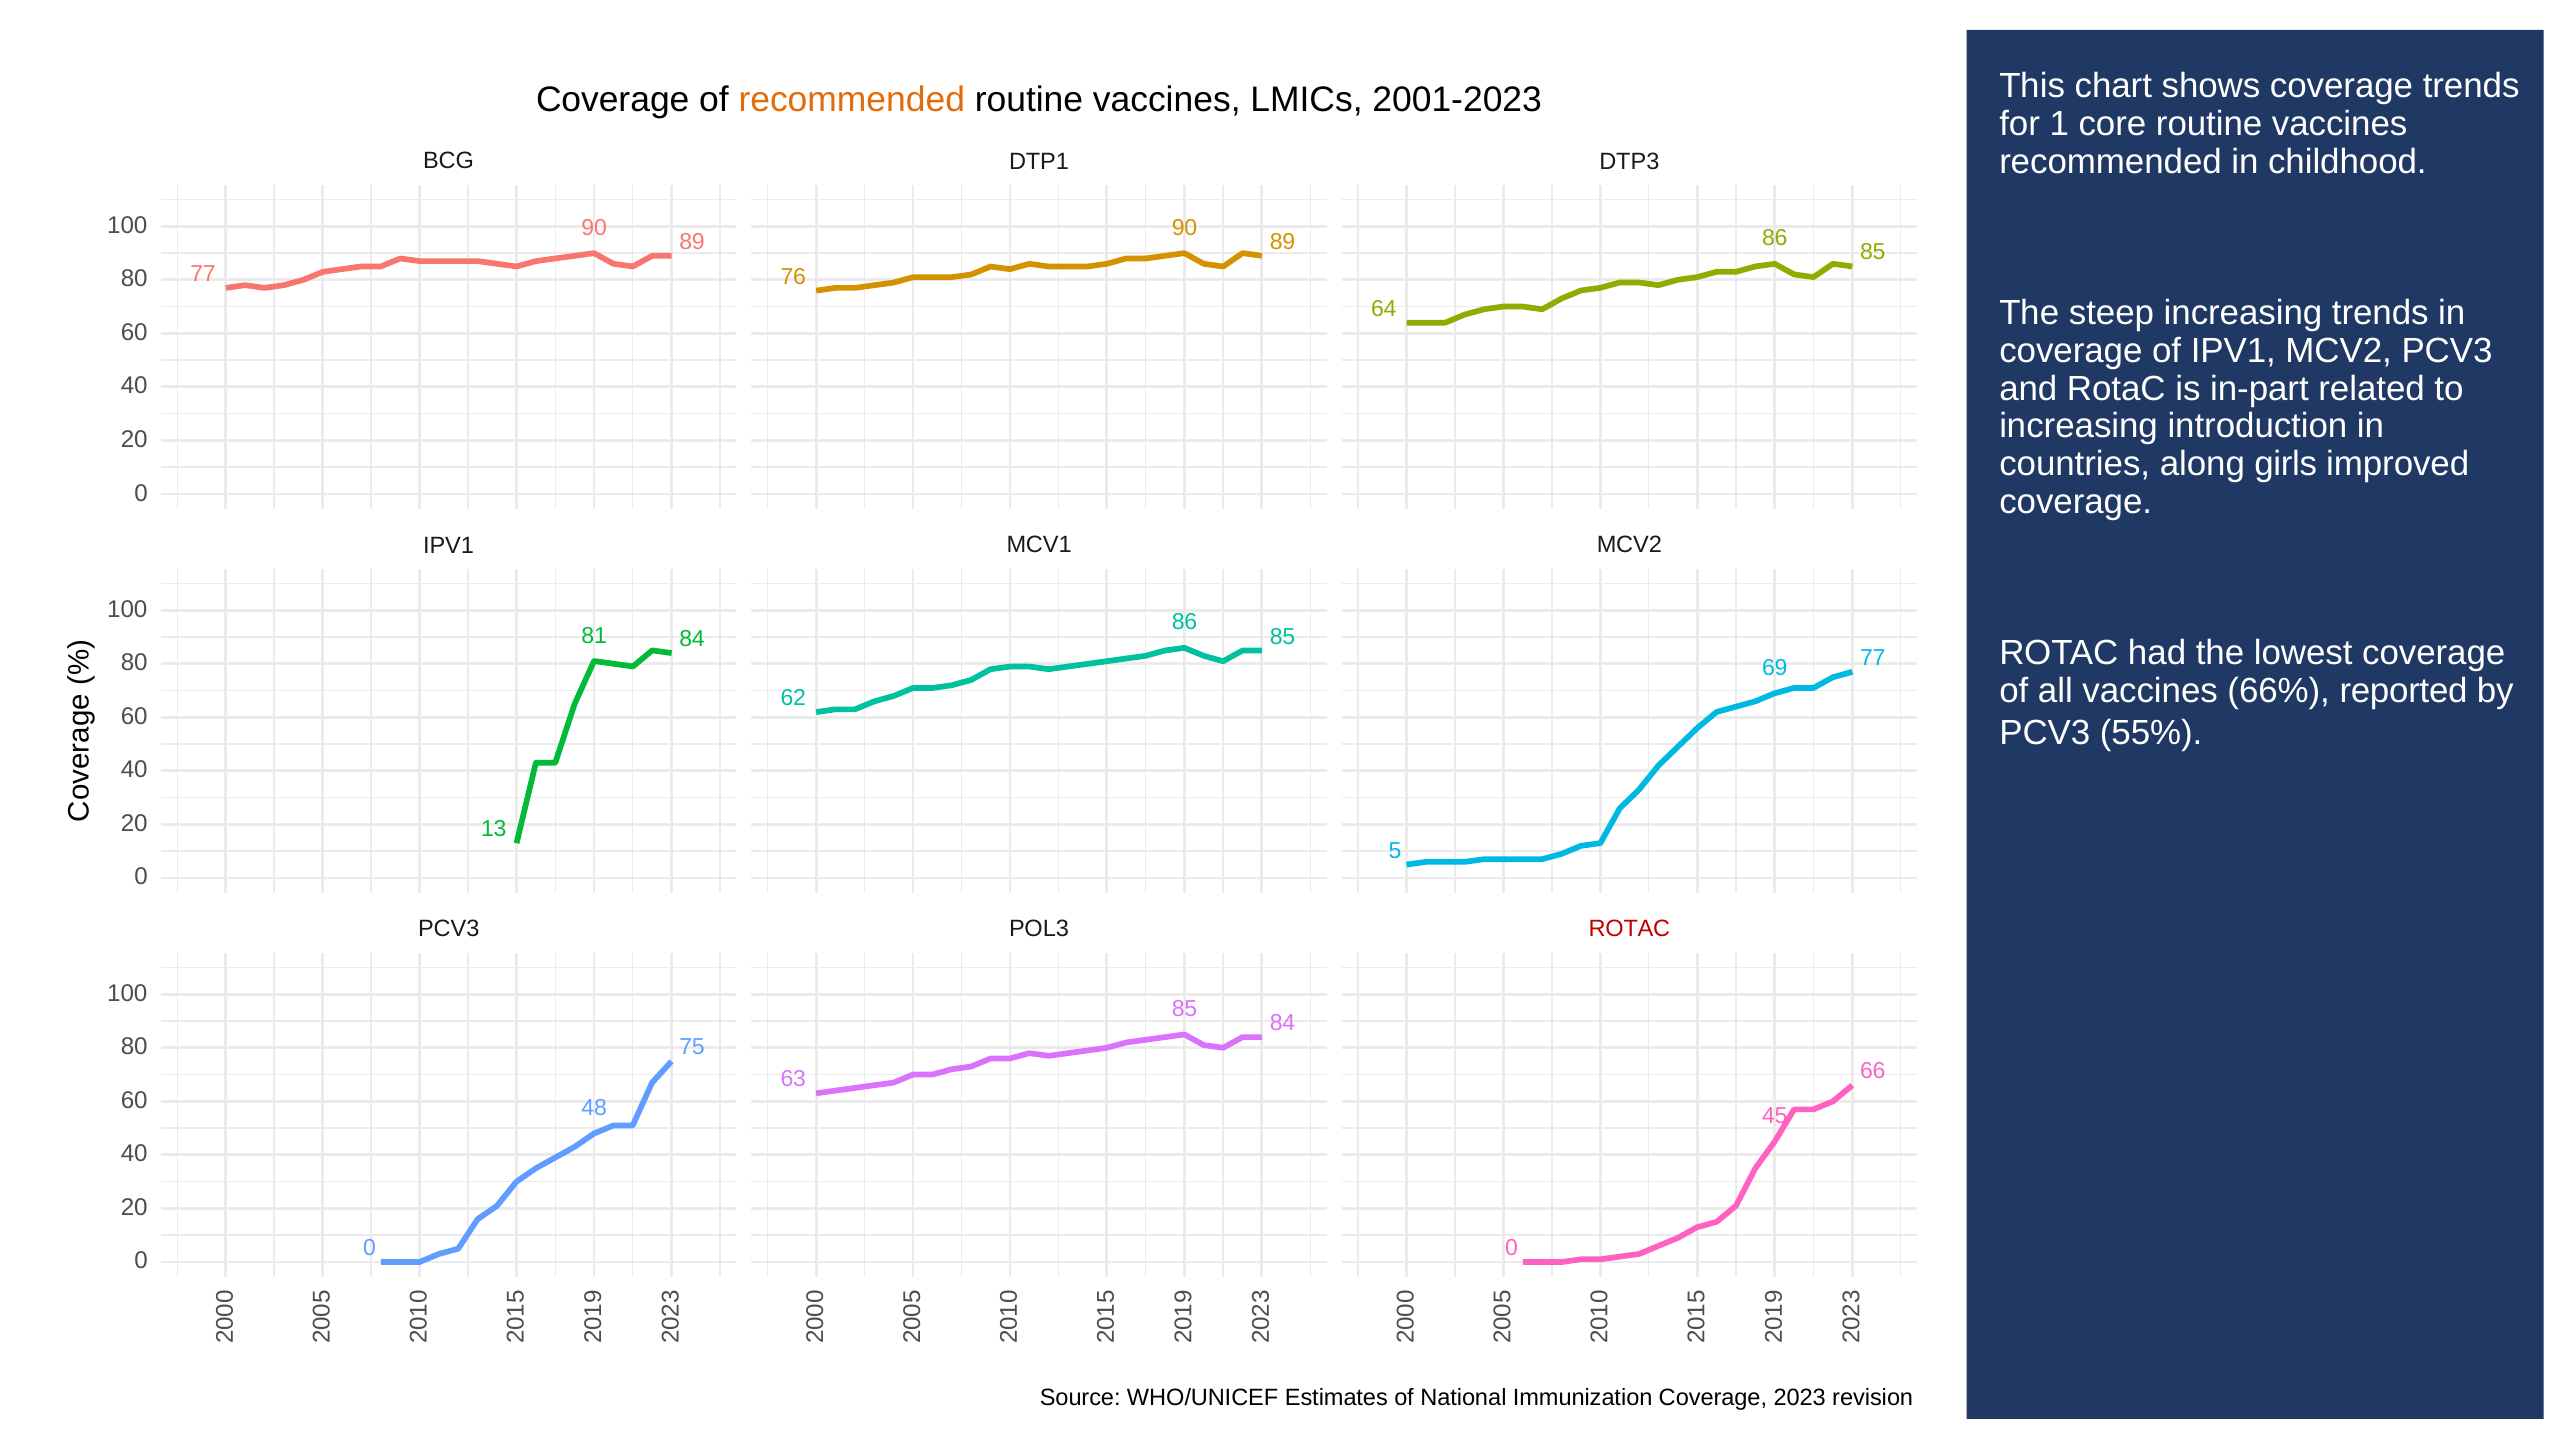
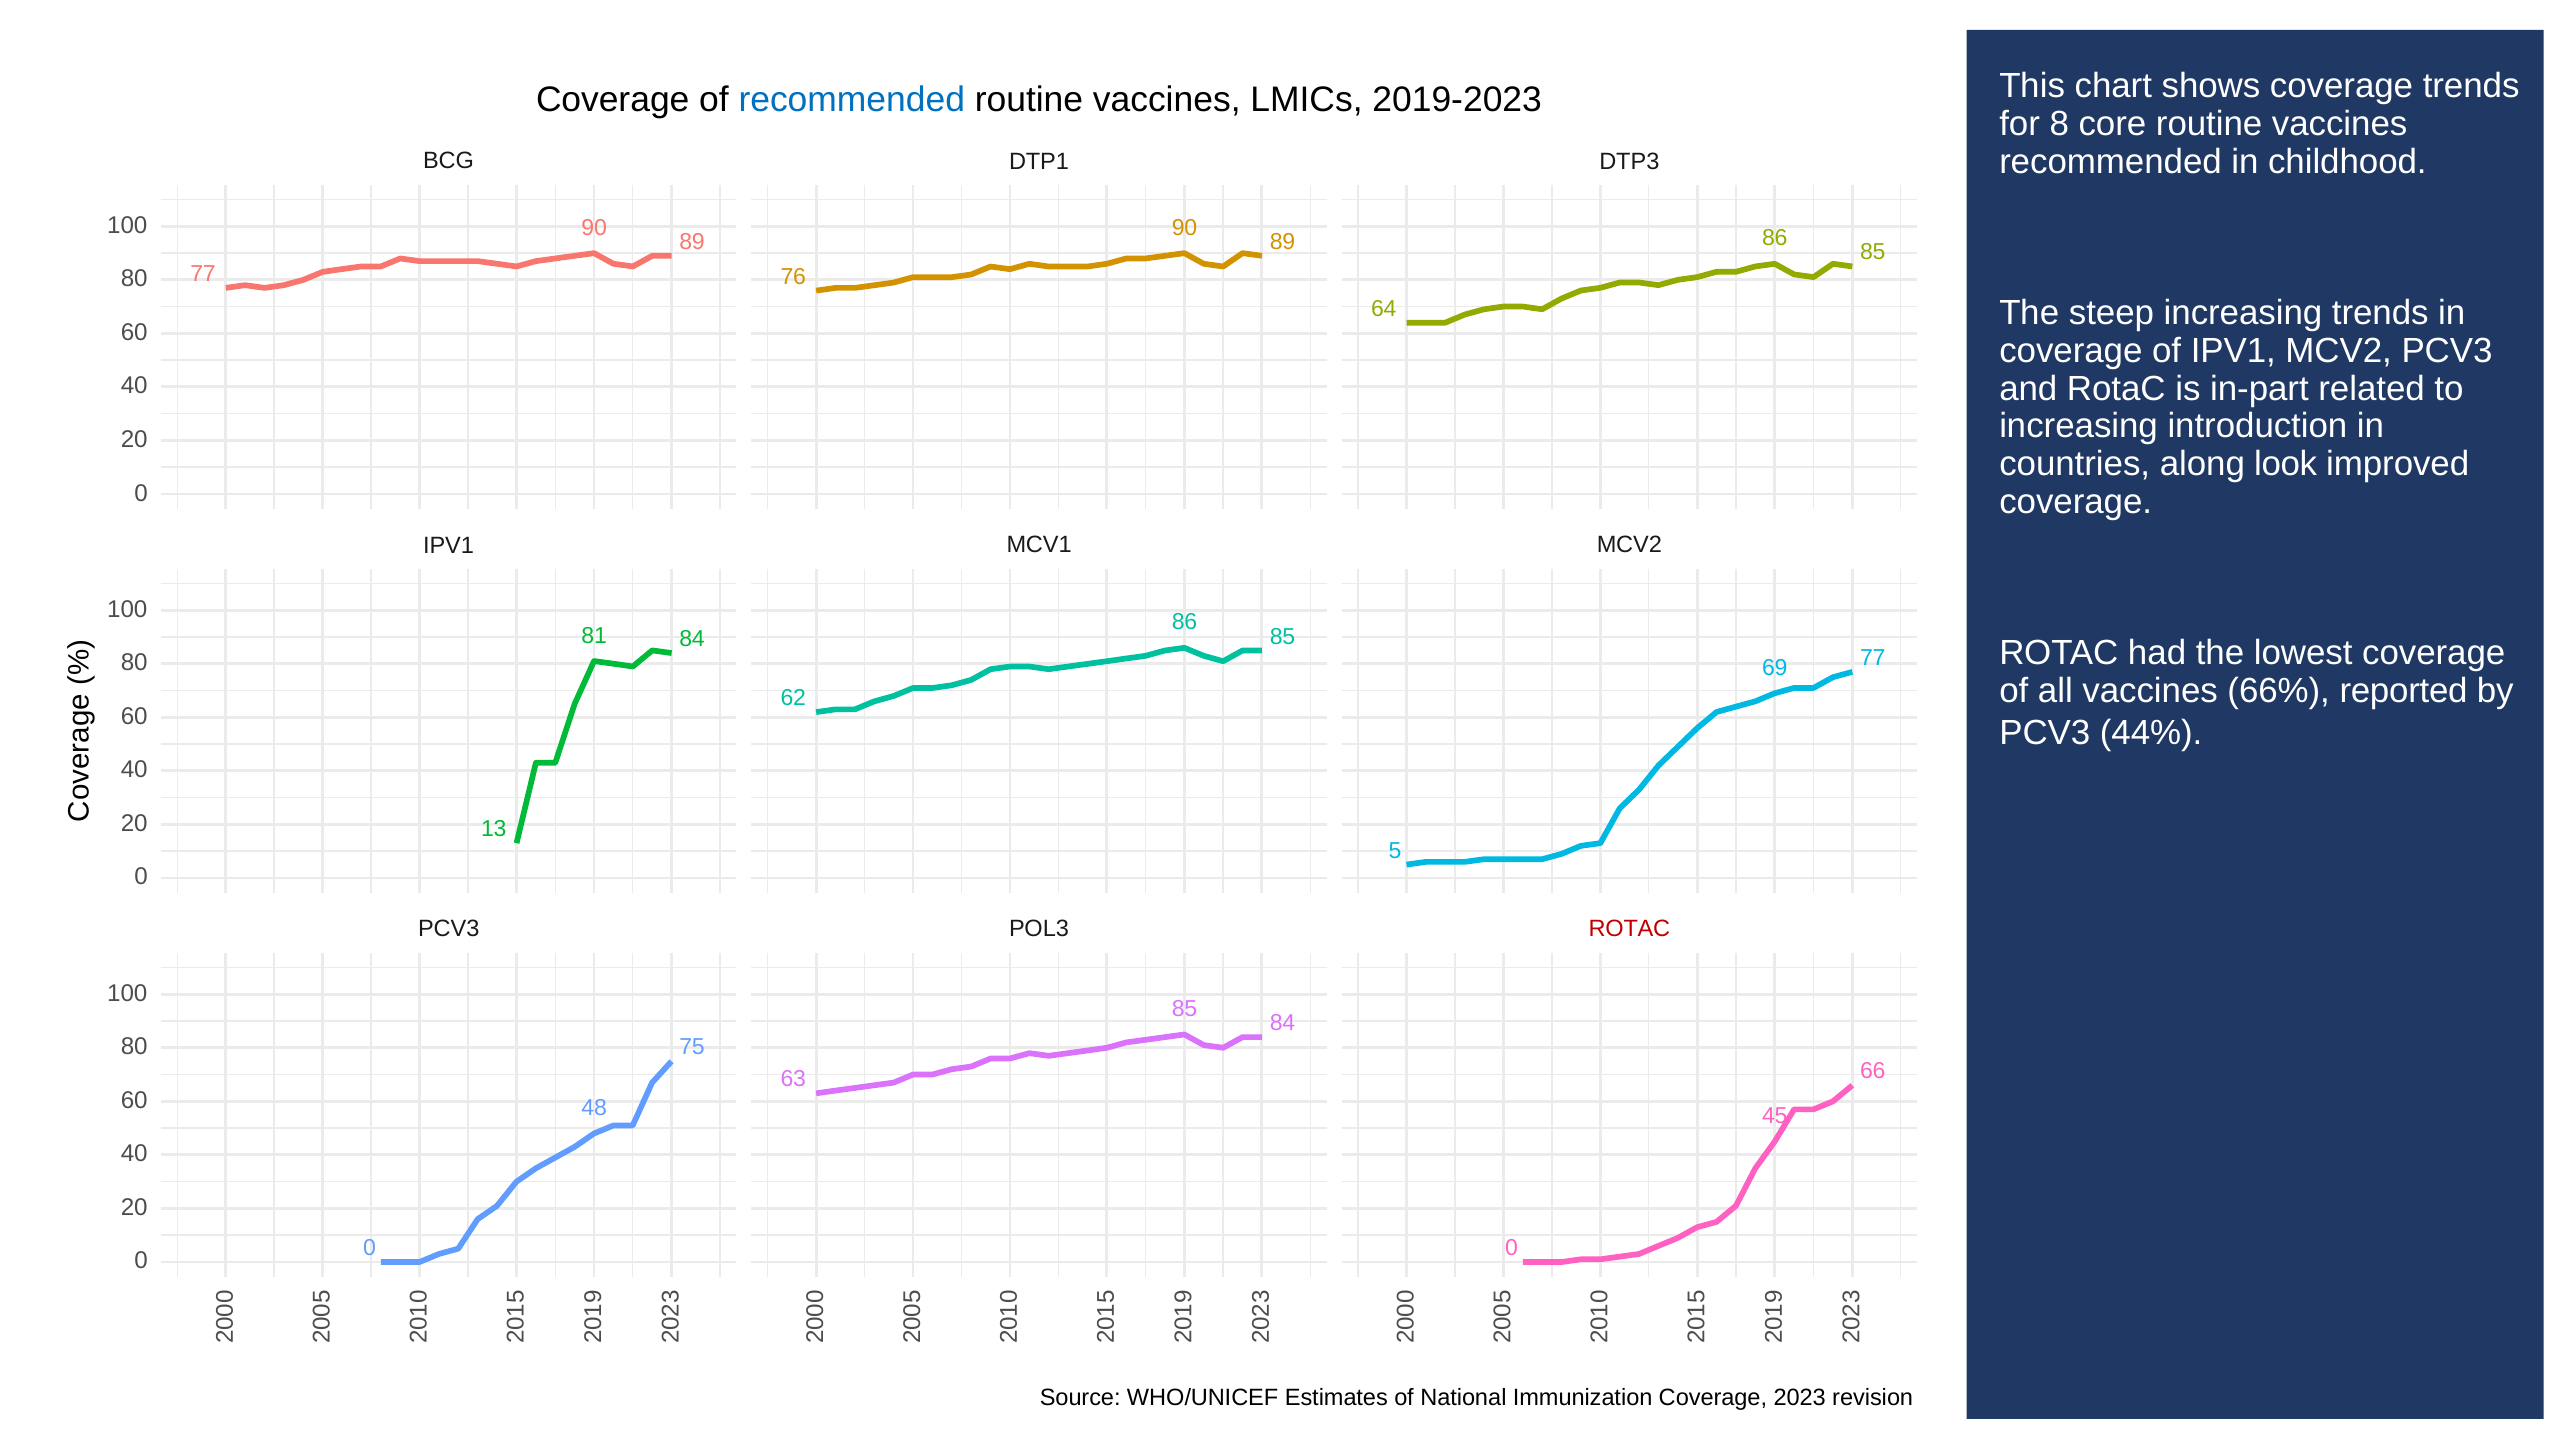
recommended colour: orange -> blue (852, 100)
2001-2023: 2001-2023 -> 2019-2023 (1457, 100)
for 1: 1 -> 8 (2059, 124)
girls: girls -> look (2286, 464)
55%: 55% -> 44% (2151, 733)
